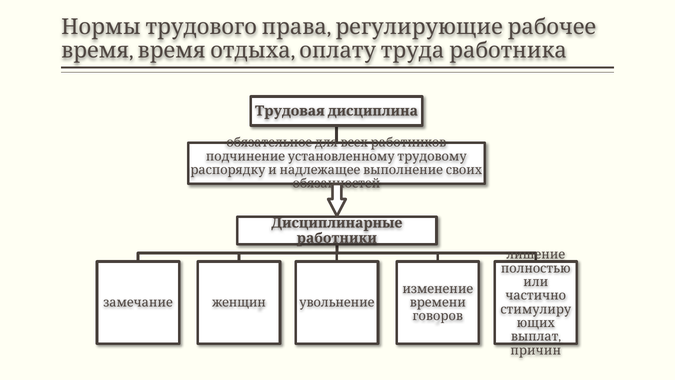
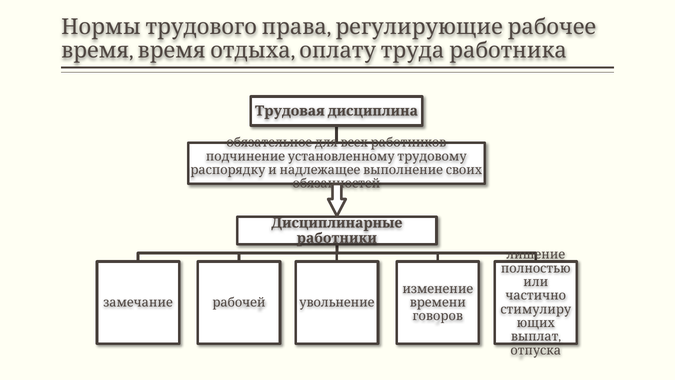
женщин: женщин -> рабочей (239, 302)
причин: причин -> отпуска (536, 350)
